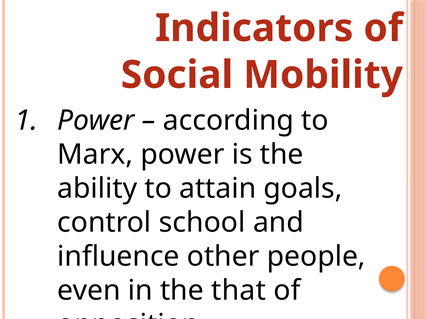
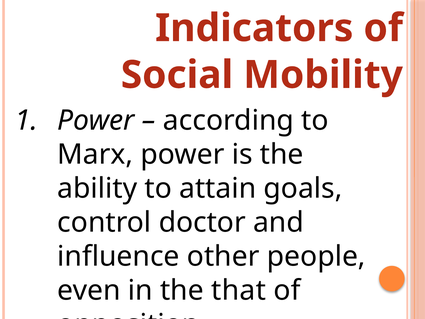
school: school -> doctor (202, 222)
